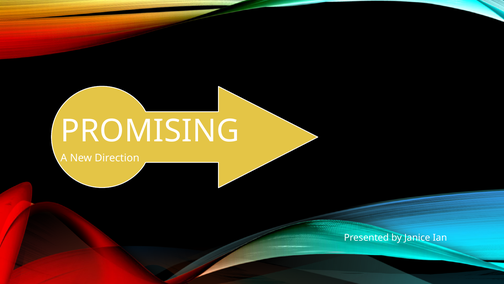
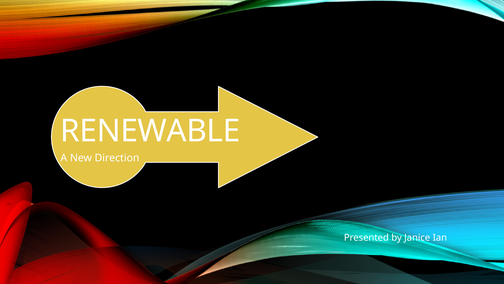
PROMISING: PROMISING -> RENEWABLE (150, 131)
